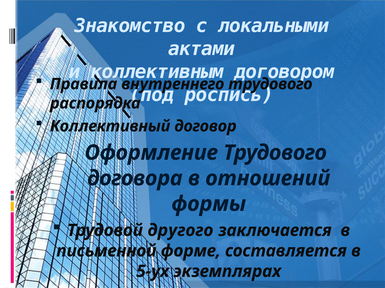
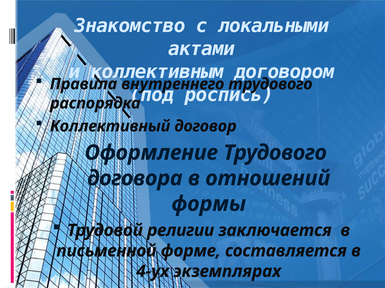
другого: другого -> религии (181, 231)
5-ух: 5-ух -> 4-ух (153, 272)
